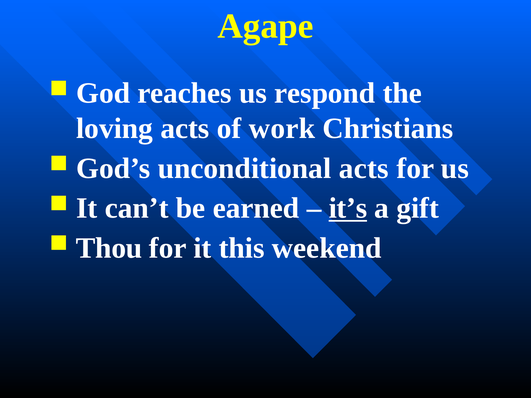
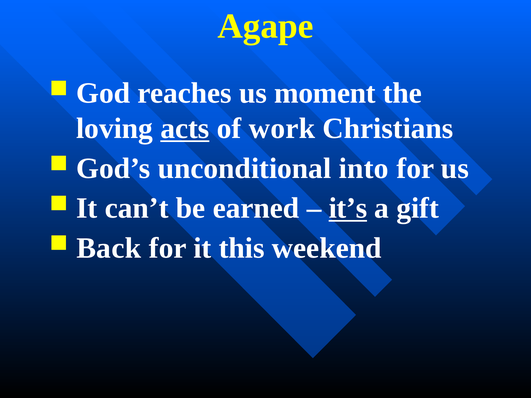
respond: respond -> moment (325, 93)
acts underline: none -> present (185, 129)
unconditional acts: acts -> into (364, 168)
Thou: Thou -> Back (109, 248)
